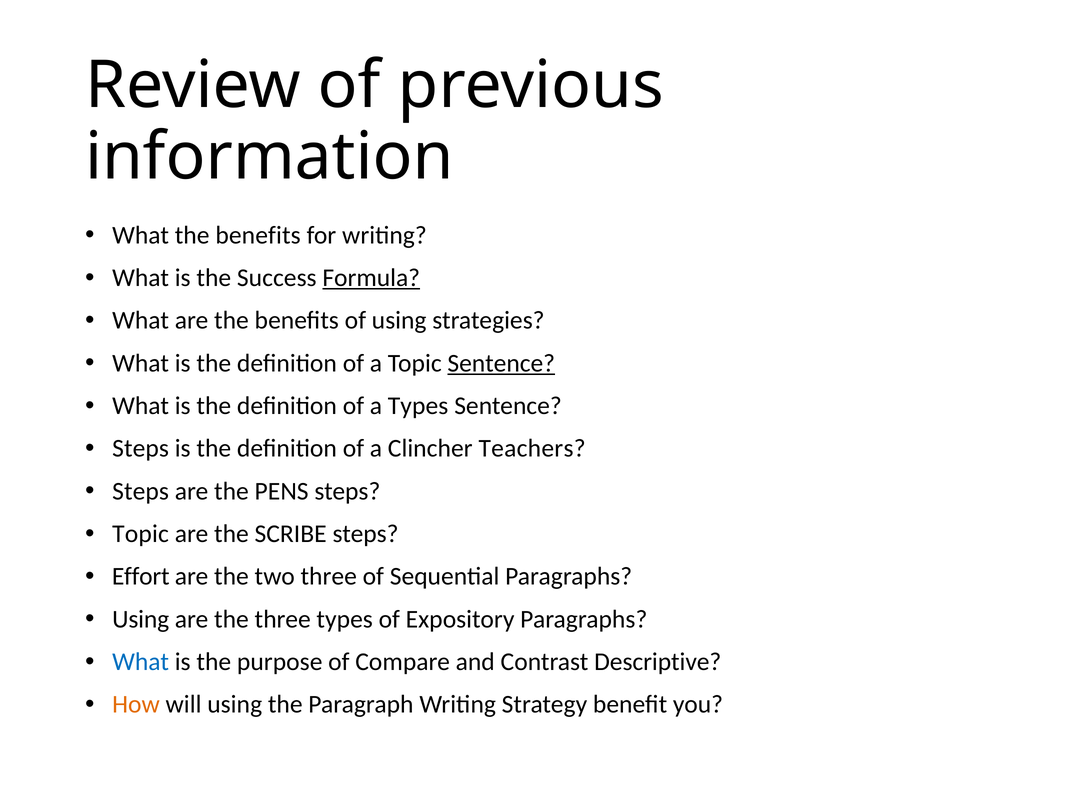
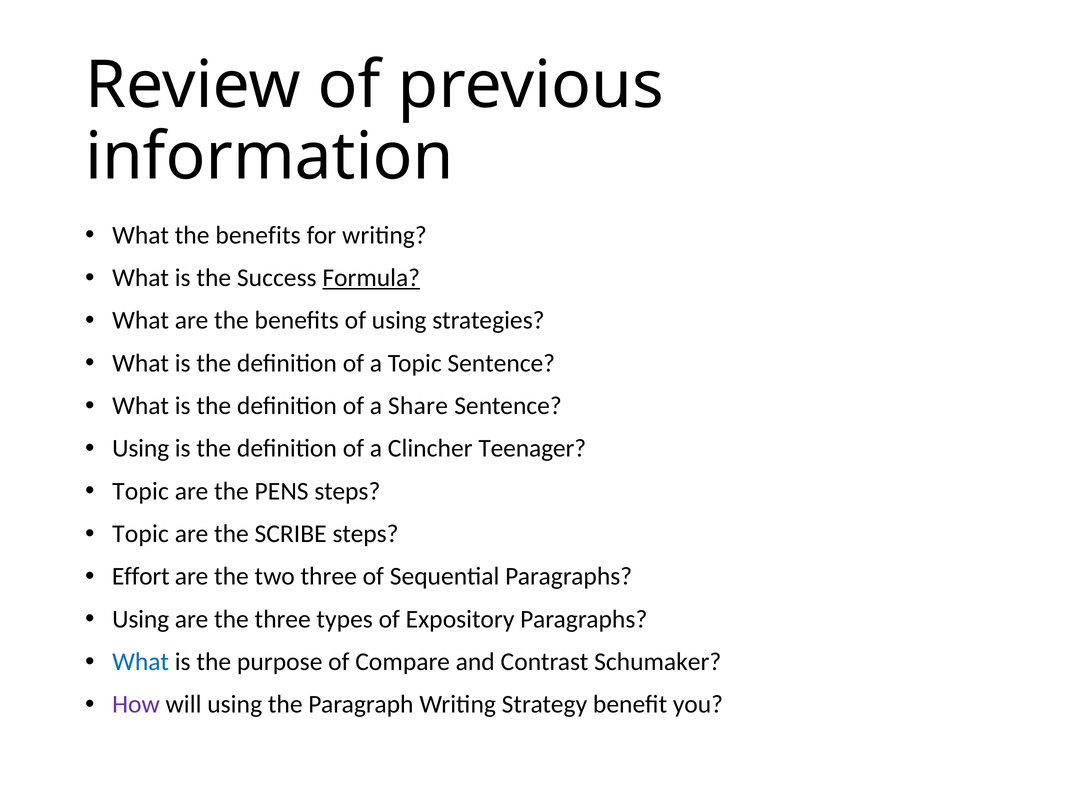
Sentence underline: present -> none (501, 363)
a Types: Types -> Share (418, 406)
Steps: Steps -> Using (141, 448)
Teachers: Teachers -> Teenager (532, 448)
Steps: Steps -> Topic (141, 491)
Descriptive: Descriptive -> Schumaker (658, 661)
How colour: orange -> purple (136, 704)
